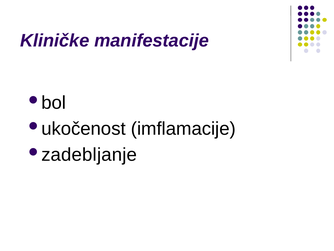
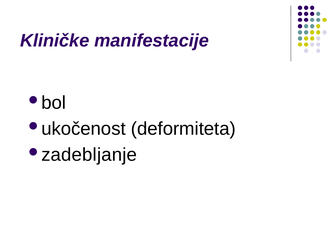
imflamacije: imflamacije -> deformiteta (183, 129)
